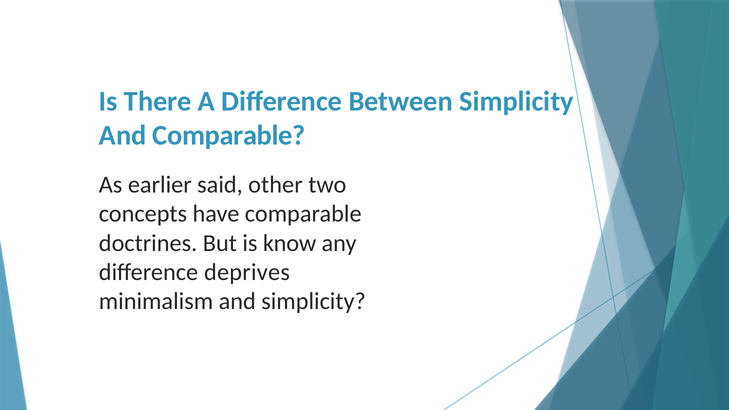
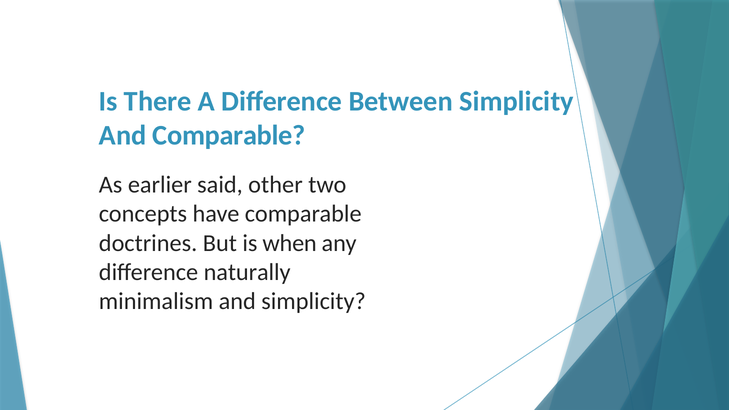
know: know -> when (290, 243)
deprives: deprives -> naturally (247, 272)
